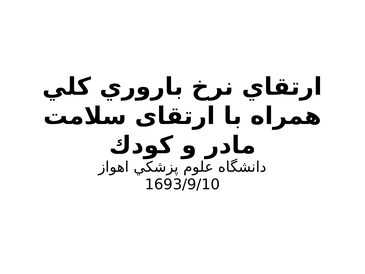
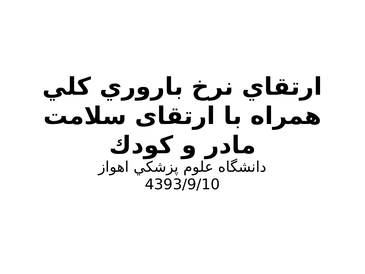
1693/9/10: 1693/9/10 -> 4393/9/10 (182, 184)
